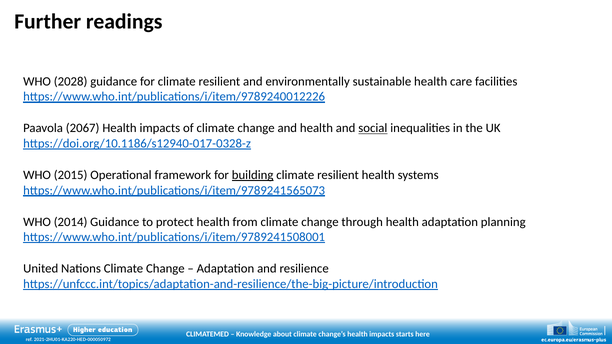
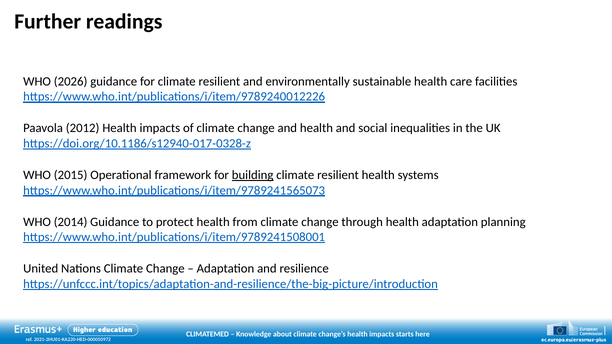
2028: 2028 -> 2026 (71, 81)
2067: 2067 -> 2012 (83, 128)
social underline: present -> none (373, 128)
